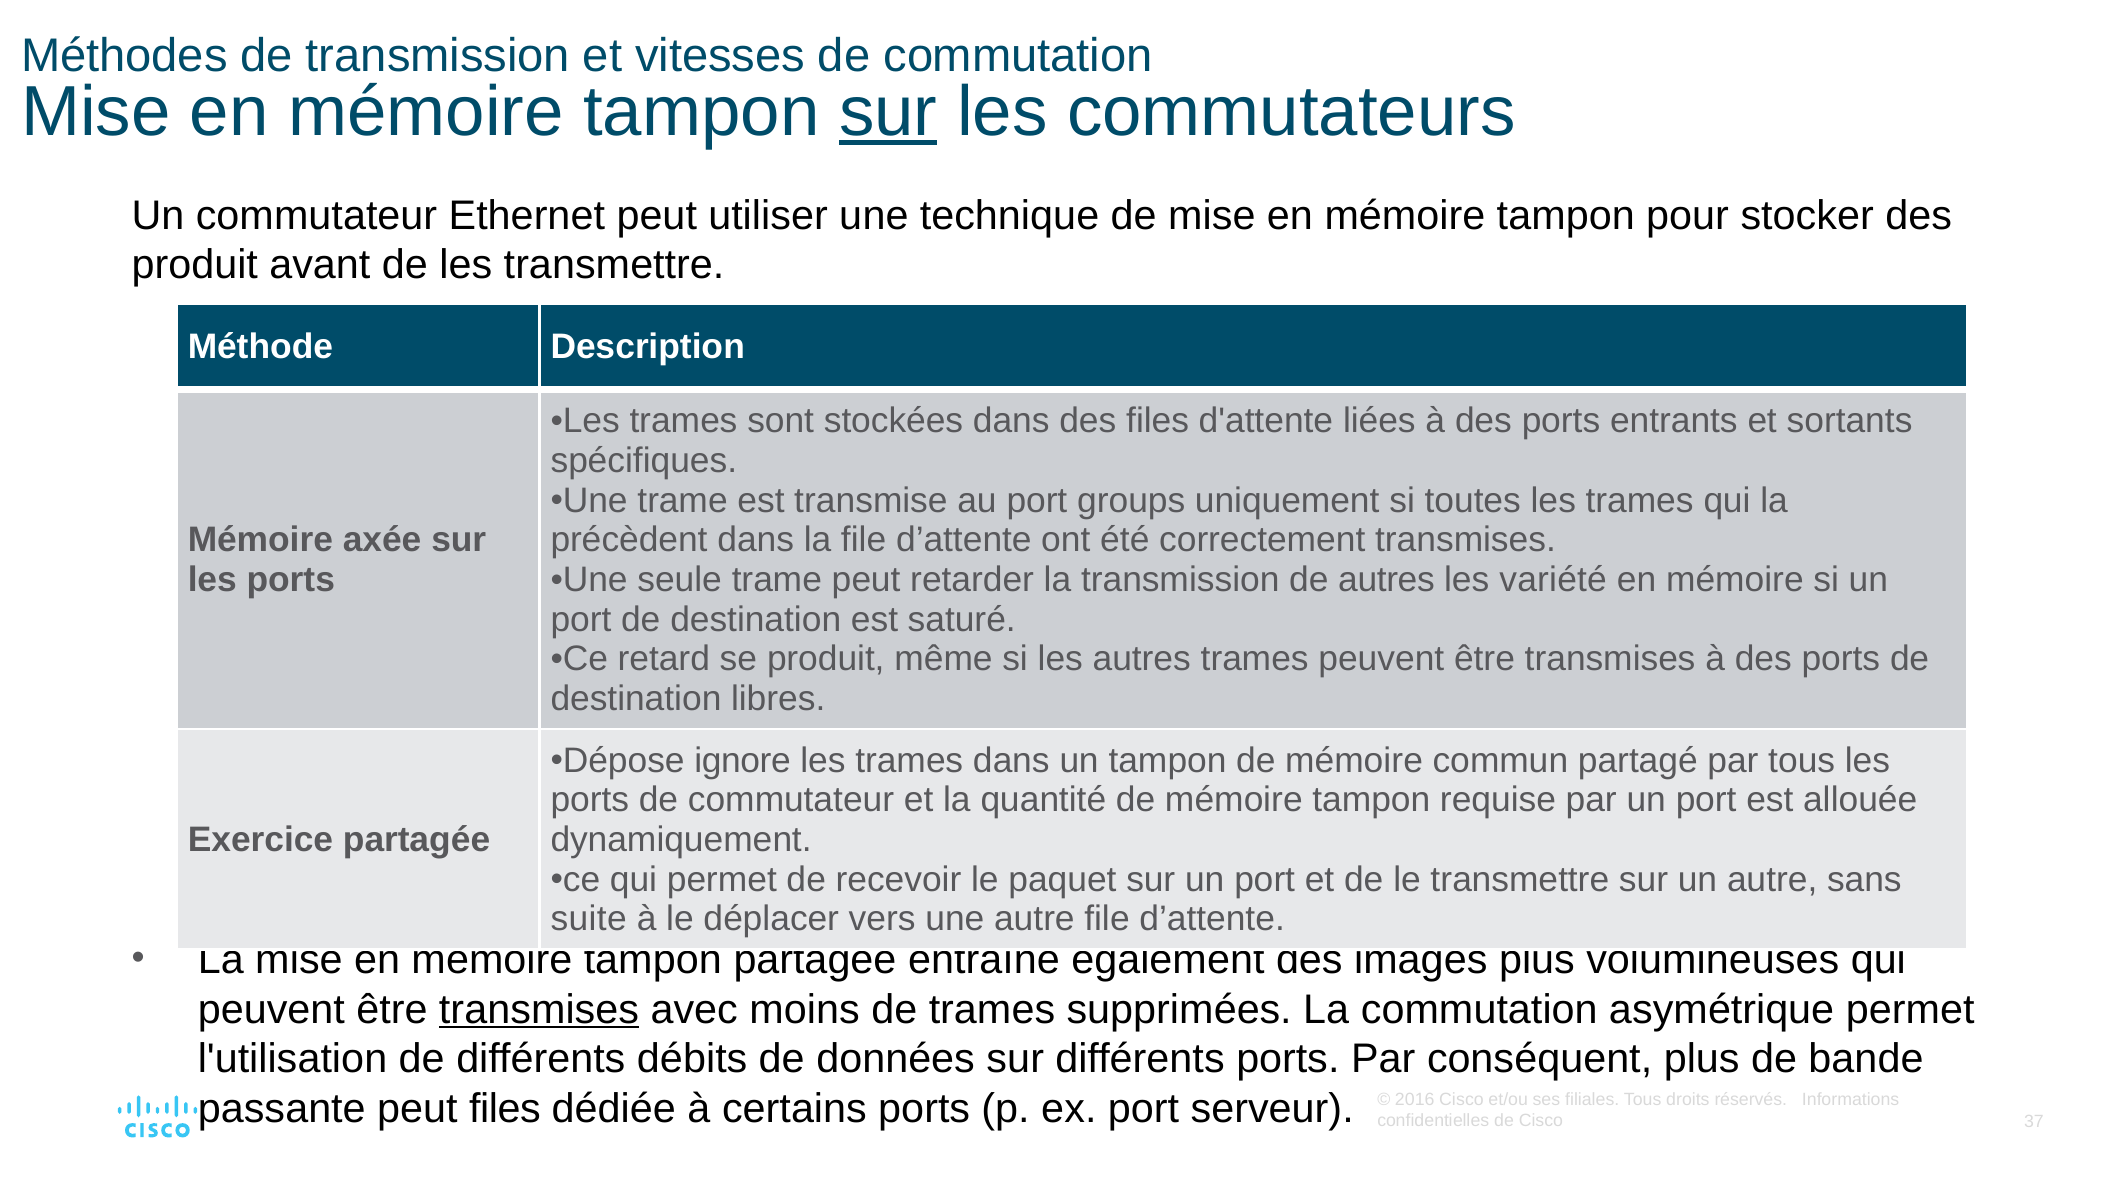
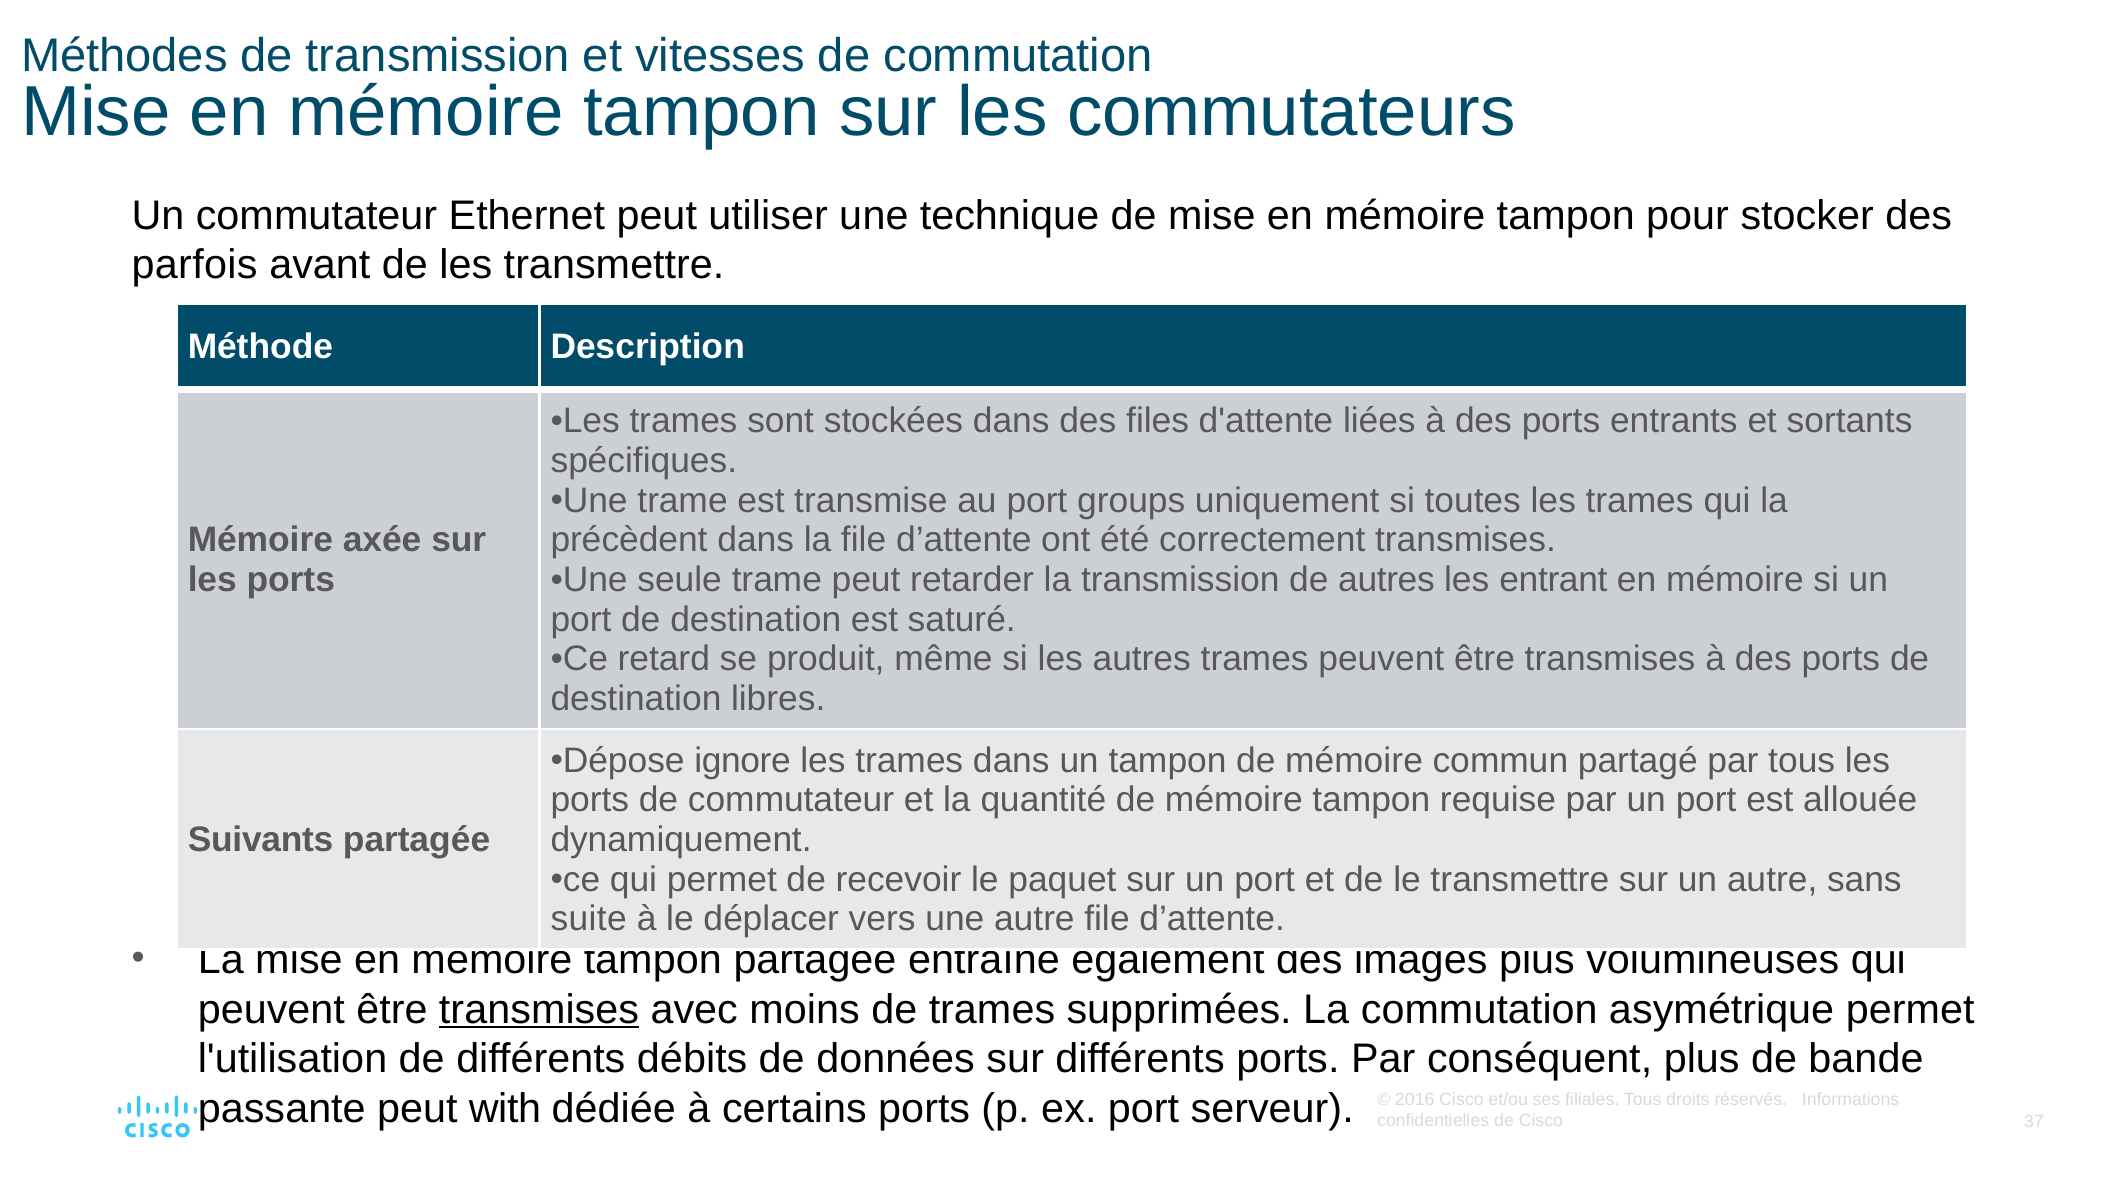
sur underline: present -> none (888, 112)
produit: produit -> parfois (195, 265)
variété: variété -> entrant (1553, 580)
Exercice: Exercice -> Suivants (261, 840)
peut files: files -> with (505, 1108)
